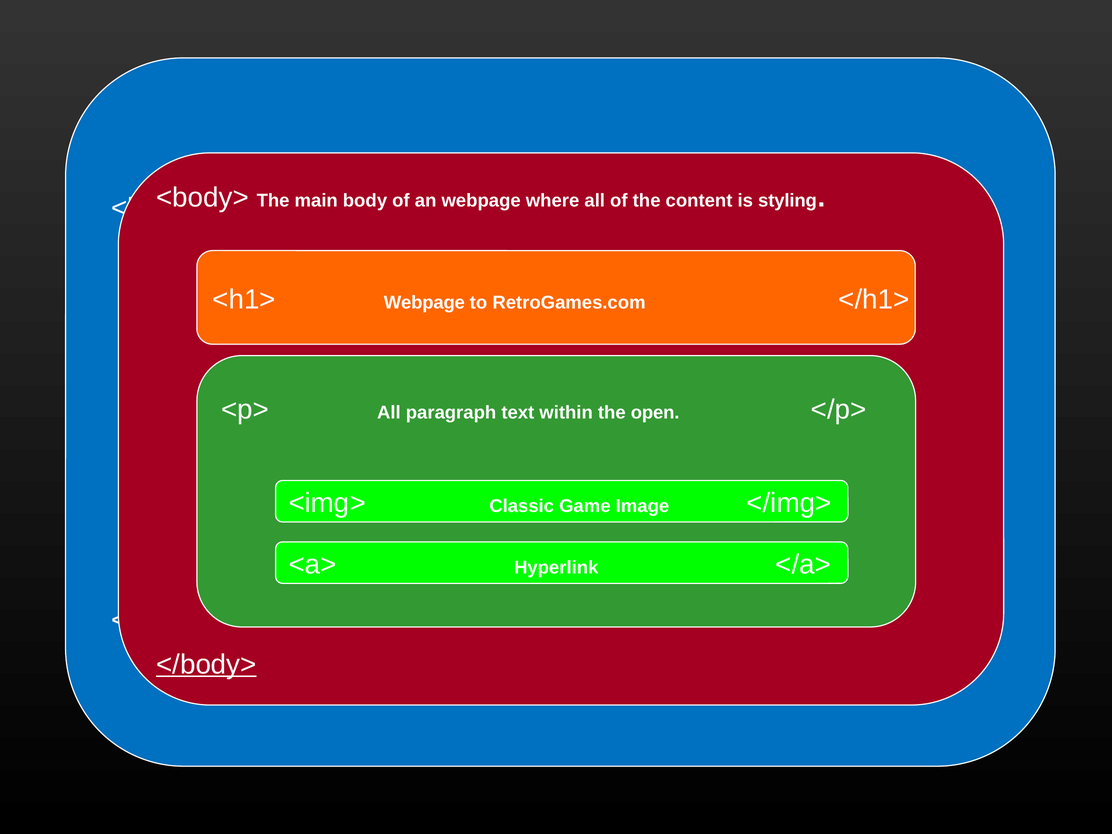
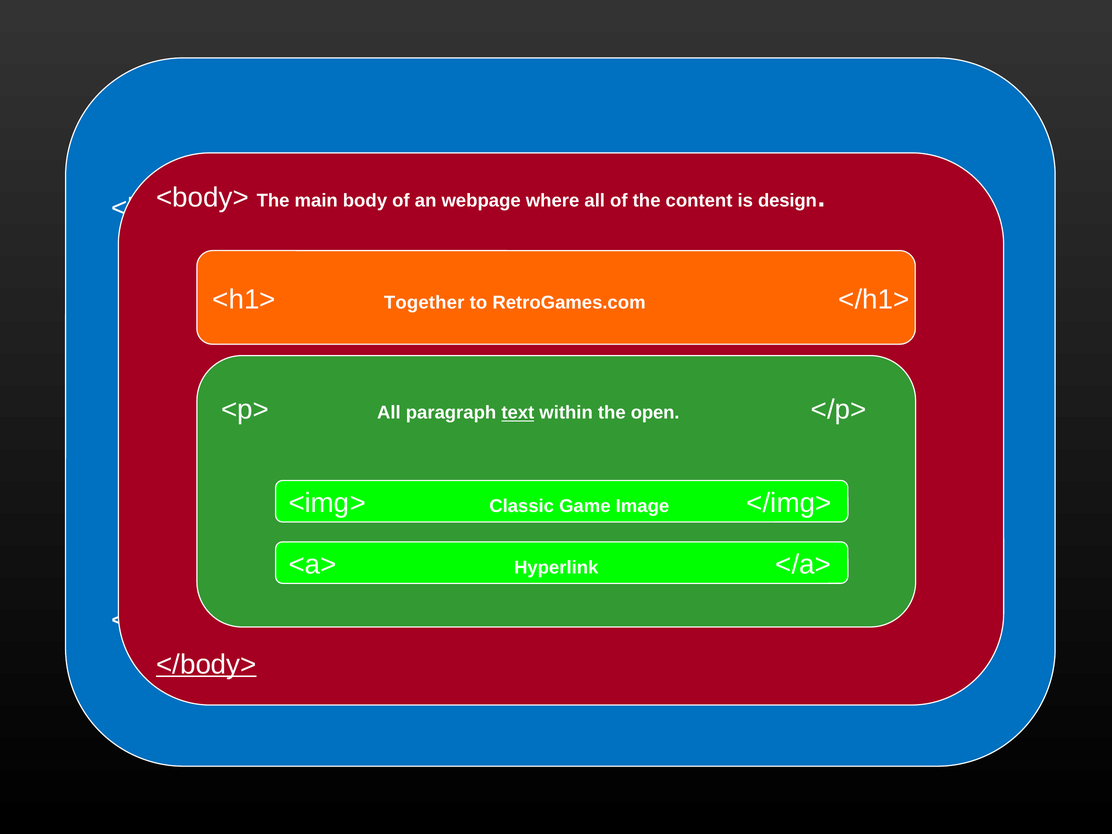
styling: styling -> design (787, 200)
<h1> Webpage: Webpage -> Together (424, 302)
text underline: none -> present (518, 413)
